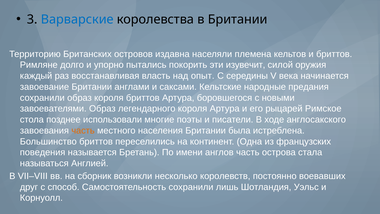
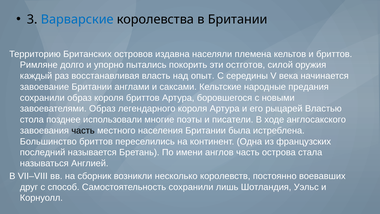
изувечит: изувечит -> остготов (246, 65)
Римское: Римское -> Властью (323, 109)
часть colour: orange -> black (83, 130)
поведения: поведения -> последний (43, 152)
